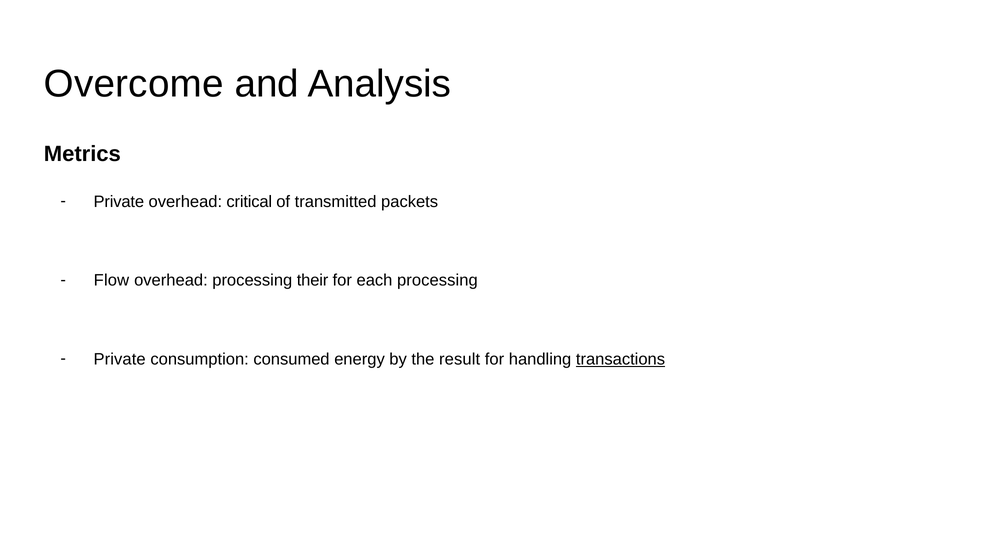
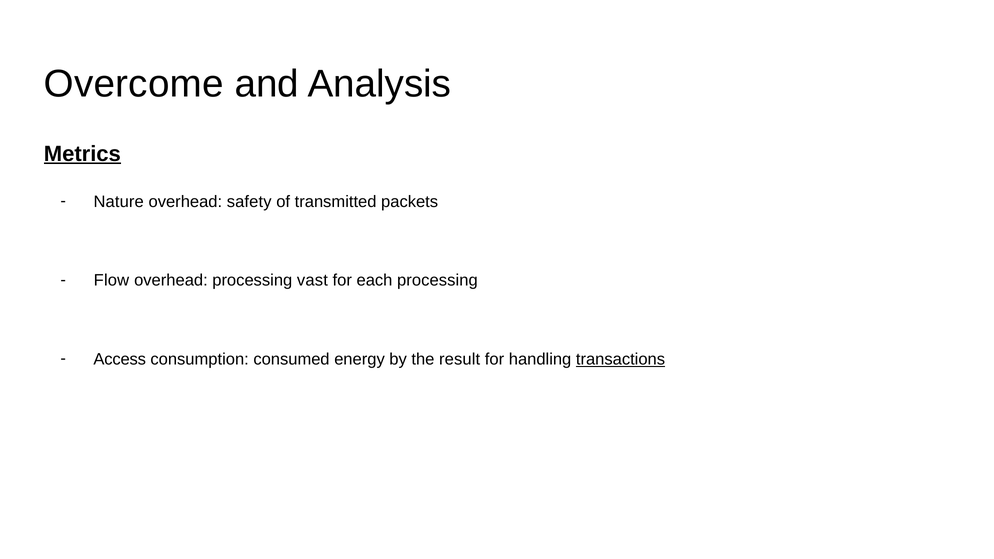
Metrics underline: none -> present (82, 154)
Private: Private -> Nature (119, 202)
critical: critical -> safety (249, 202)
their: their -> vast (312, 281)
Private: Private -> Access (120, 359)
